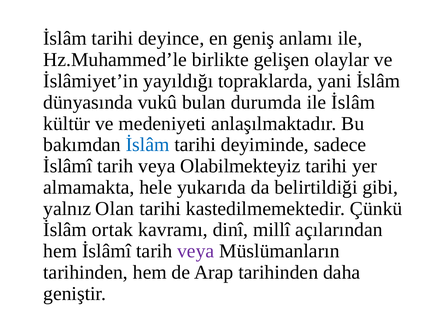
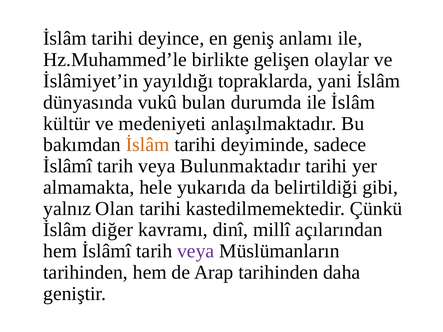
İslâm colour: blue -> orange (148, 145)
Olabilmekteyiz: Olabilmekteyiz -> Bulunmaktadır (240, 166)
ortak: ortak -> diğer (113, 230)
